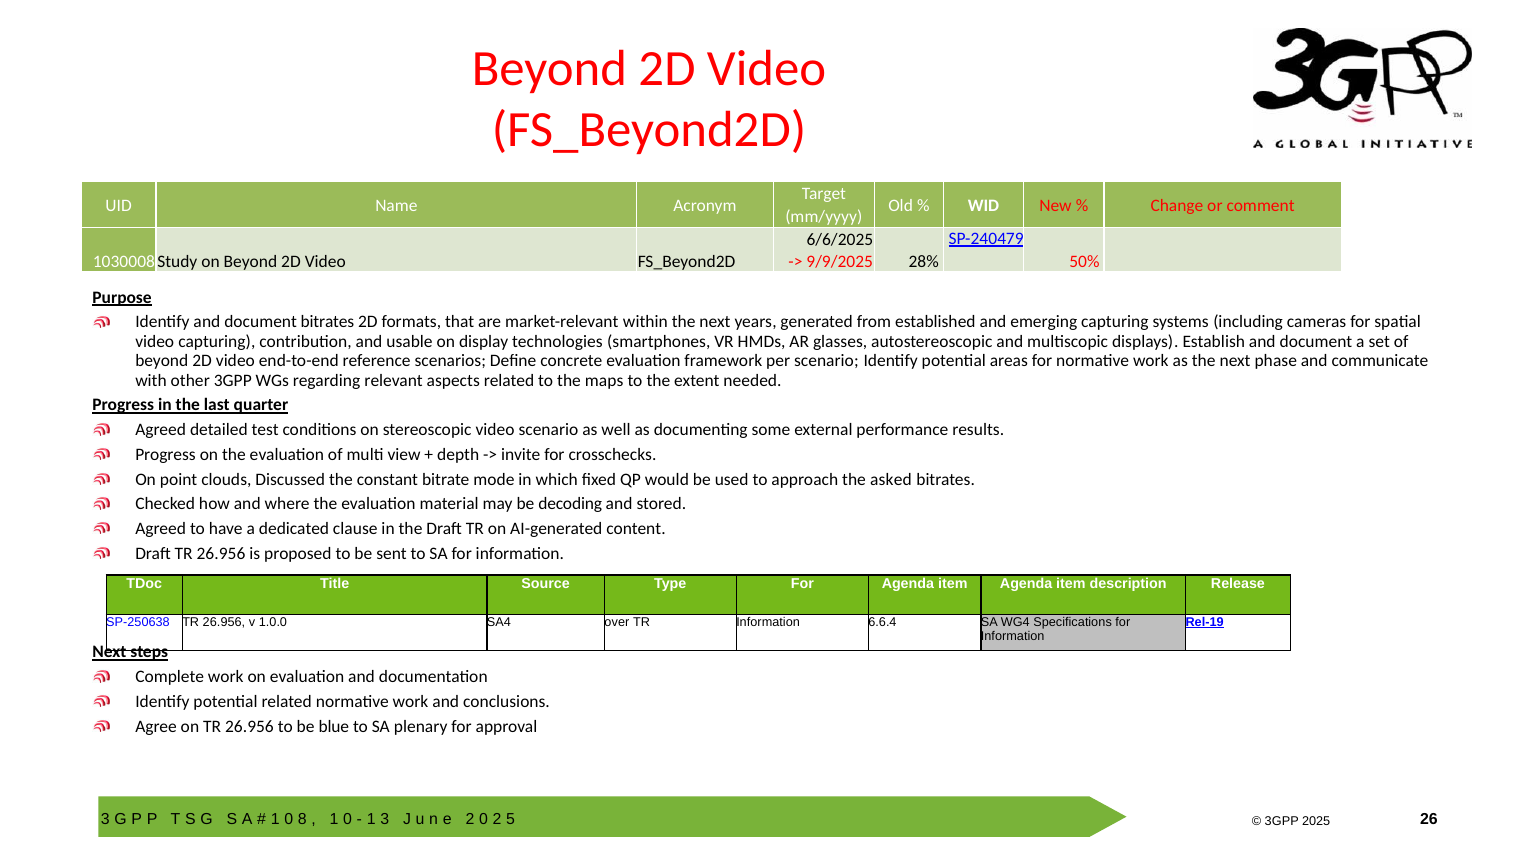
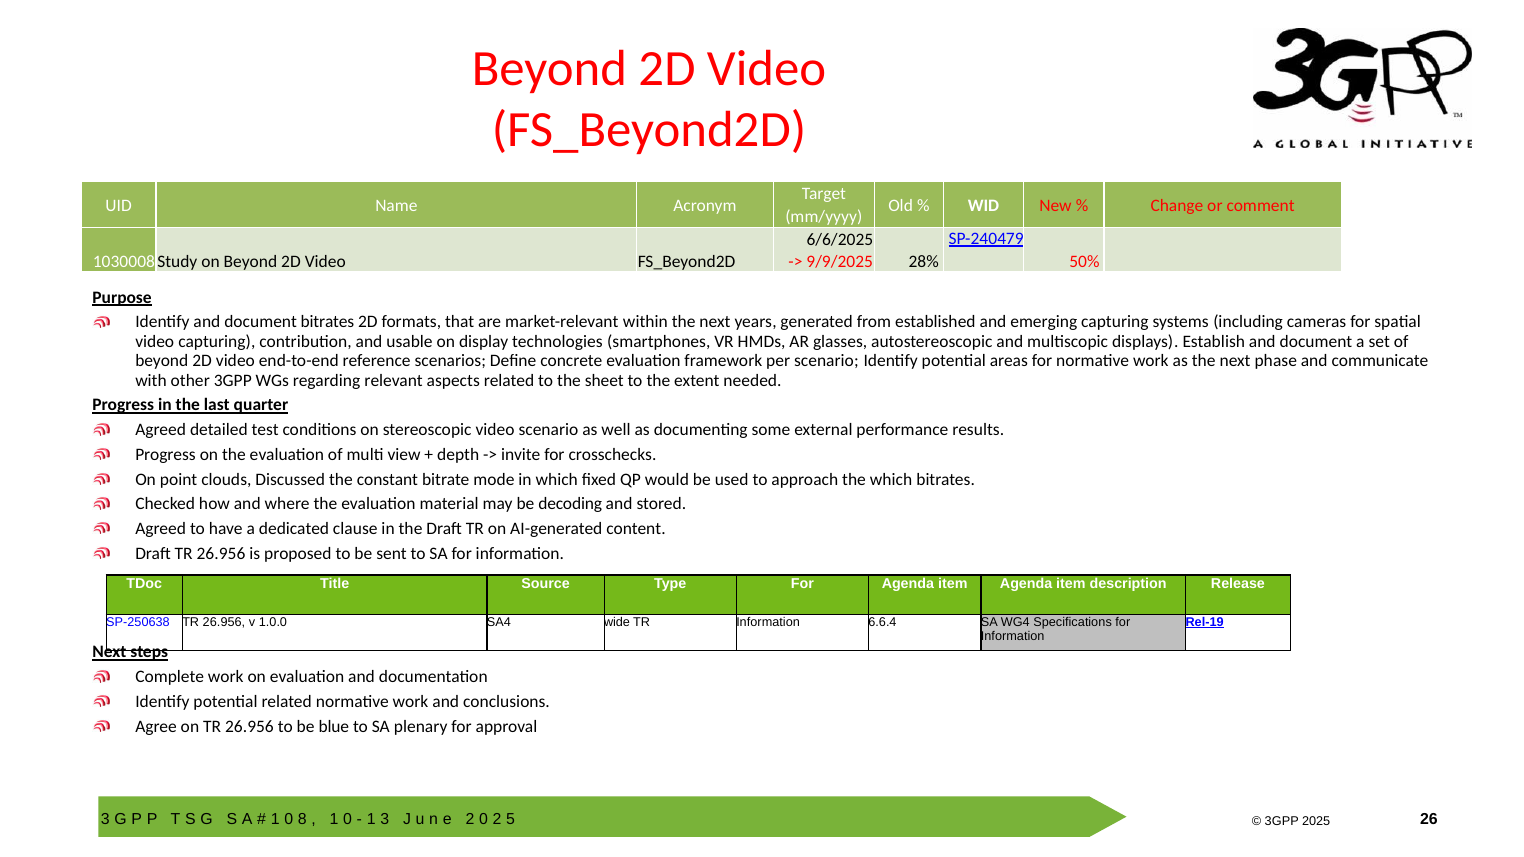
maps: maps -> sheet (604, 381)
the asked: asked -> which (891, 479)
over: over -> wide (617, 622)
